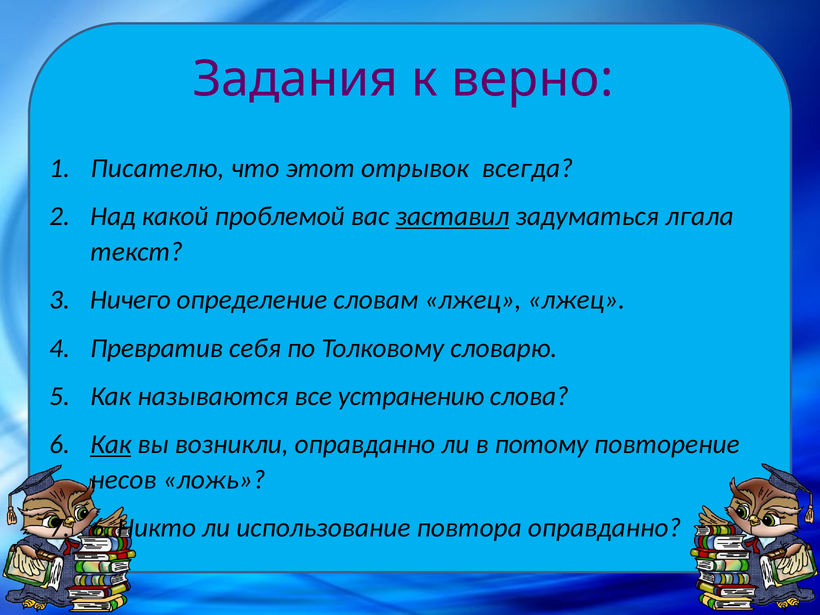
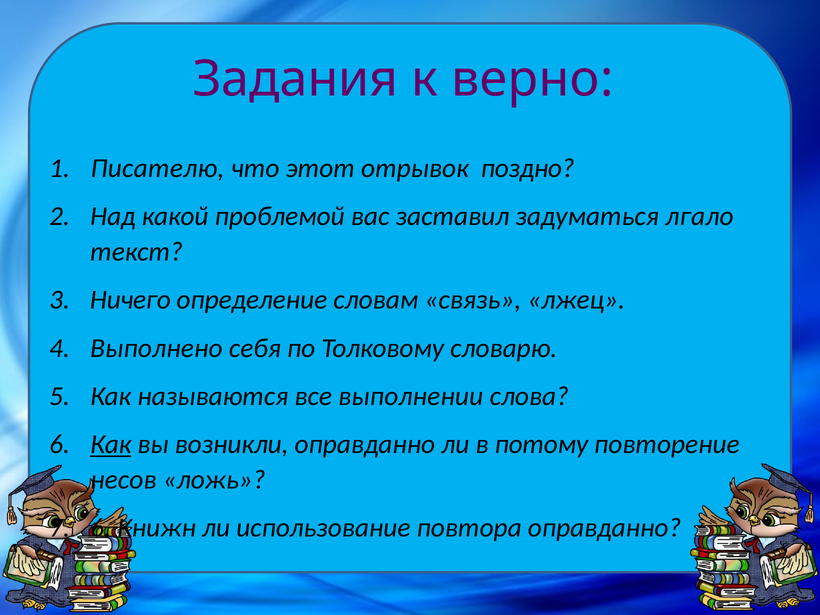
всегда: всегда -> поздно (528, 168)
заставил underline: present -> none (452, 216)
лгала: лгала -> лгало (699, 216)
словам лжец: лжец -> связь (473, 300)
Превратив: Превратив -> Выполнено (156, 348)
устранению: устранению -> выполнении (411, 396)
Никто: Никто -> Книжн (157, 528)
